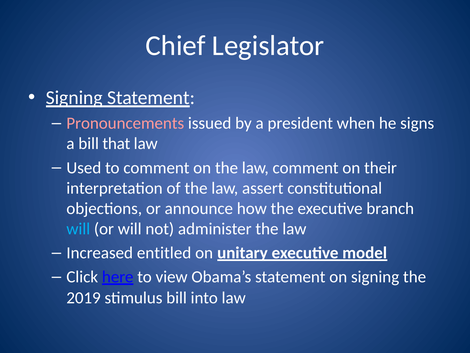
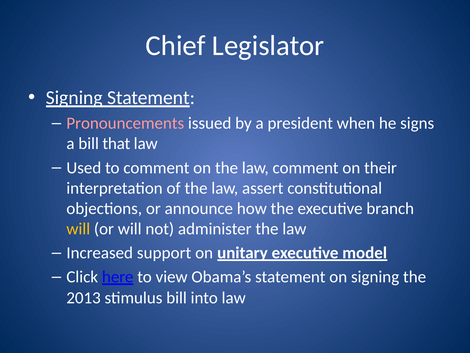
will colour: light blue -> yellow (78, 229)
entitled: entitled -> support (164, 253)
2019: 2019 -> 2013 (84, 297)
